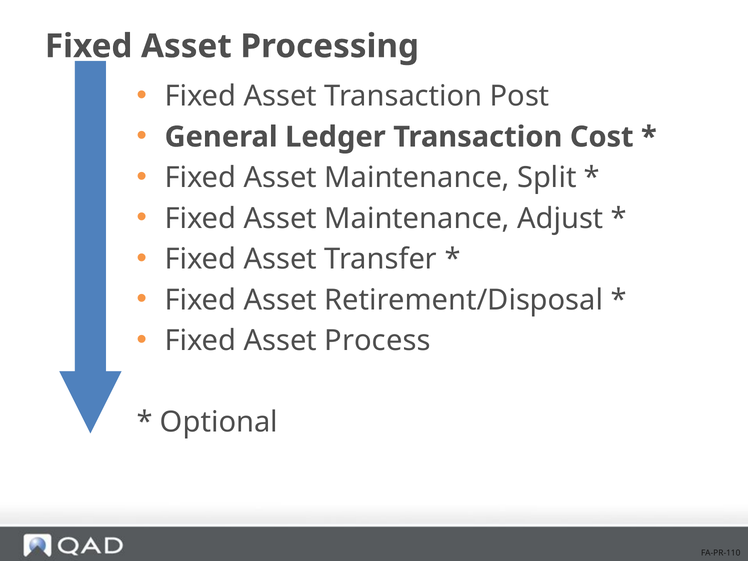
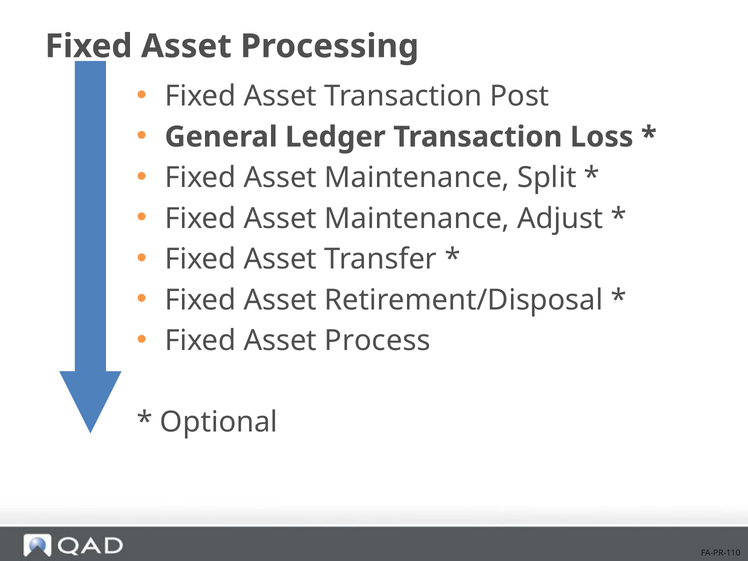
Cost: Cost -> Loss (602, 137)
